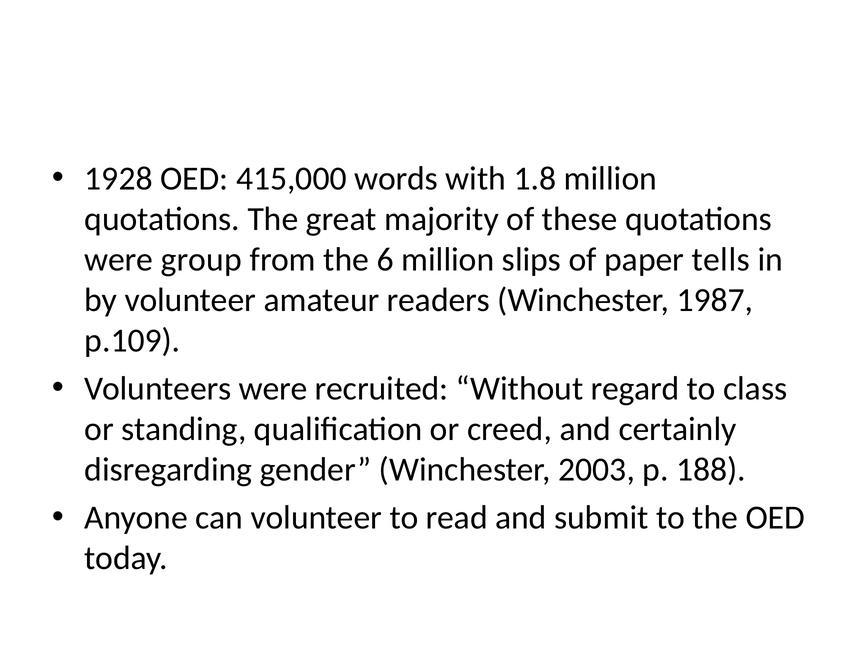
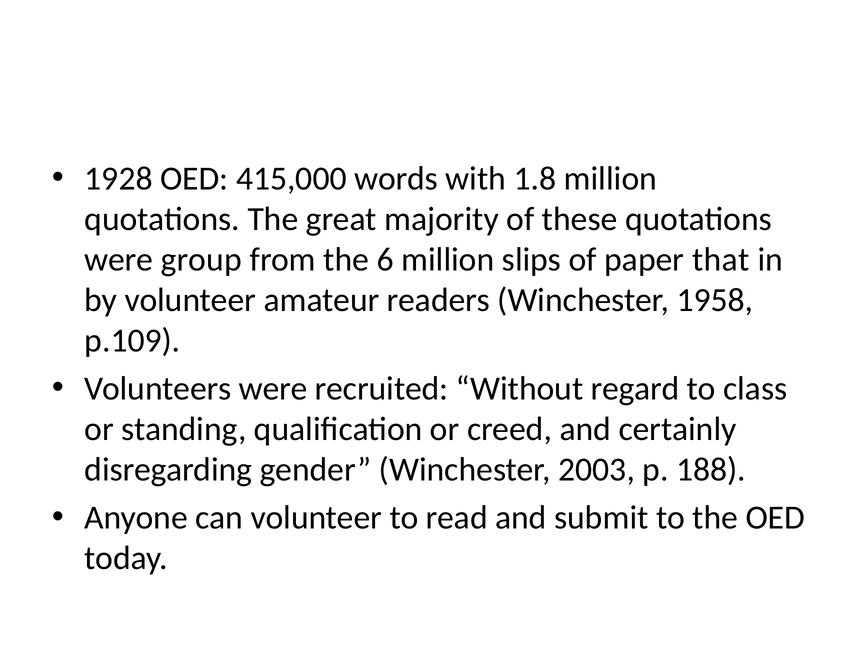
tells: tells -> that (721, 259)
1987: 1987 -> 1958 (715, 300)
